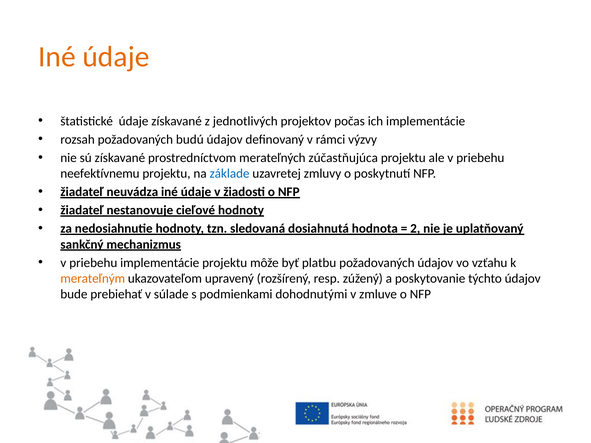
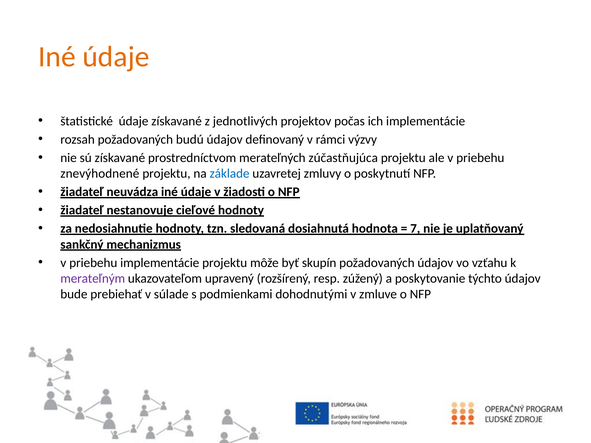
neefektívnemu: neefektívnemu -> znevýhodnené (100, 174)
2: 2 -> 7 (415, 229)
platbu: platbu -> skupín (319, 263)
merateľným colour: orange -> purple (93, 279)
